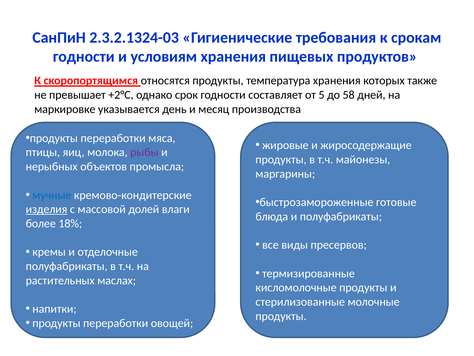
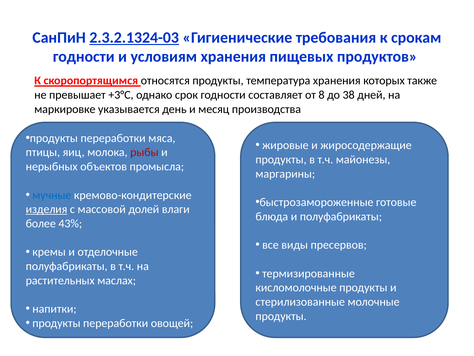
2.3.2.1324-03 underline: none -> present (134, 38)
+2°С: +2°С -> +3°С (121, 95)
5: 5 -> 8 (322, 95)
58: 58 -> 38 (349, 95)
рыбы colour: purple -> red (144, 152)
18%: 18% -> 43% (70, 223)
